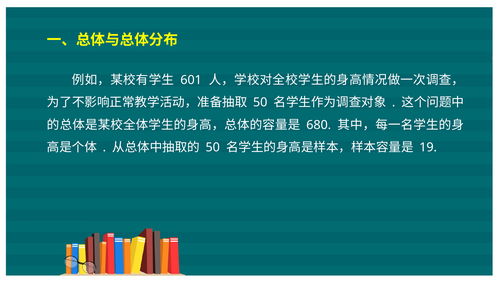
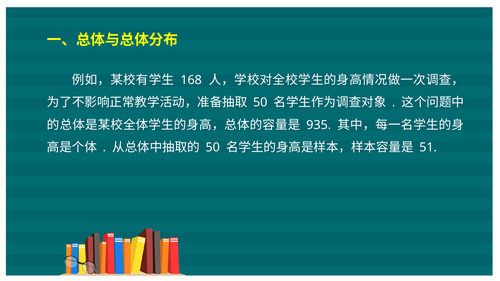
601: 601 -> 168 (191, 80)
680: 680 -> 935 (319, 125)
19: 19 -> 51 (428, 148)
